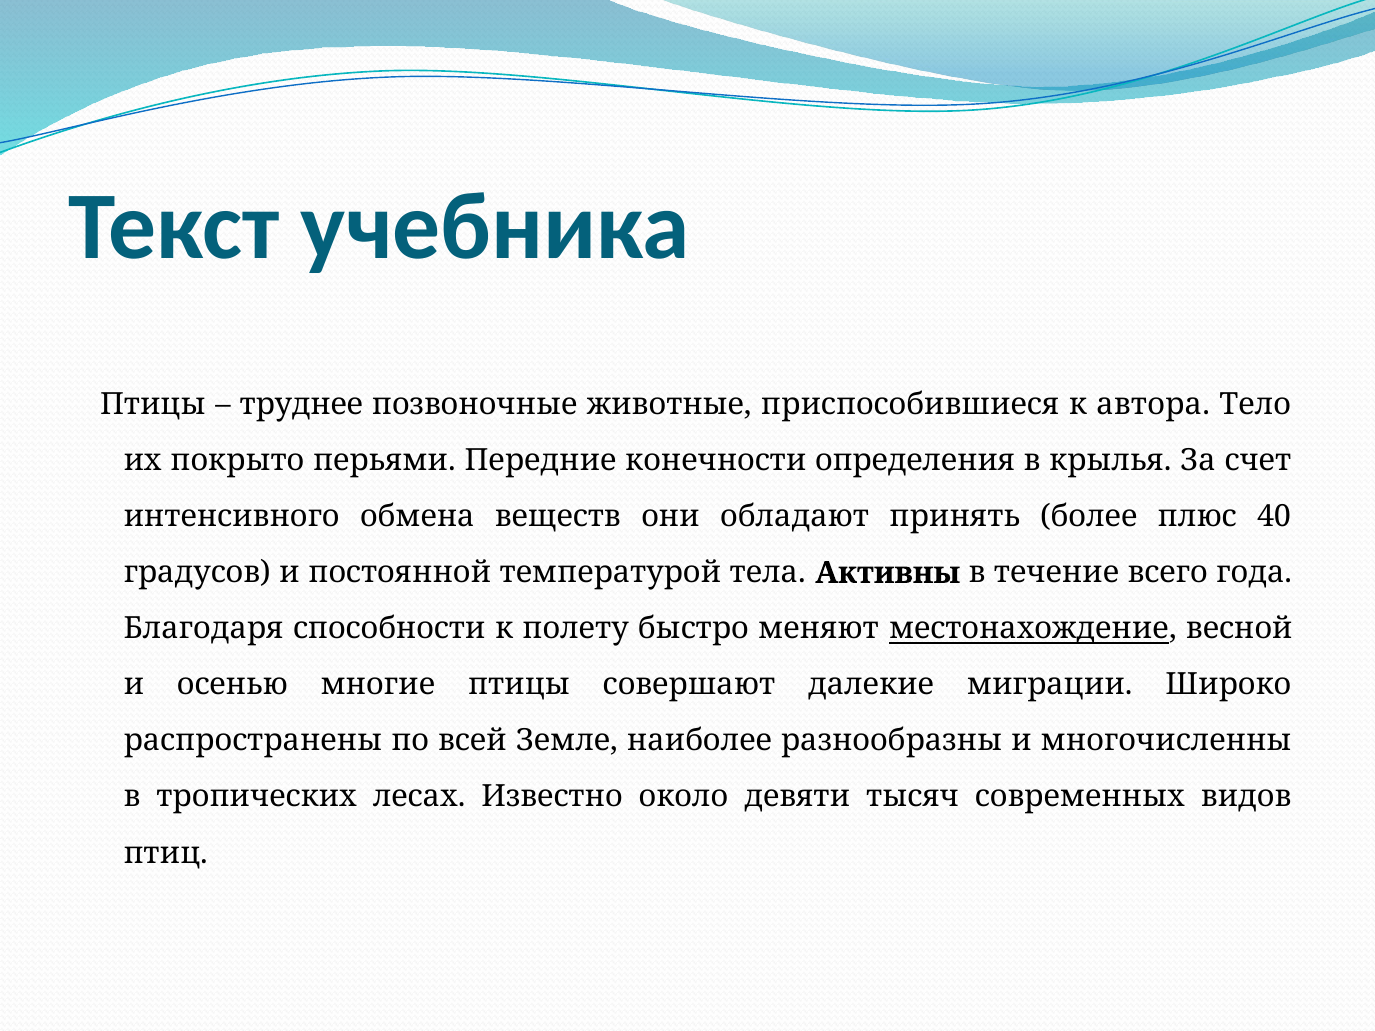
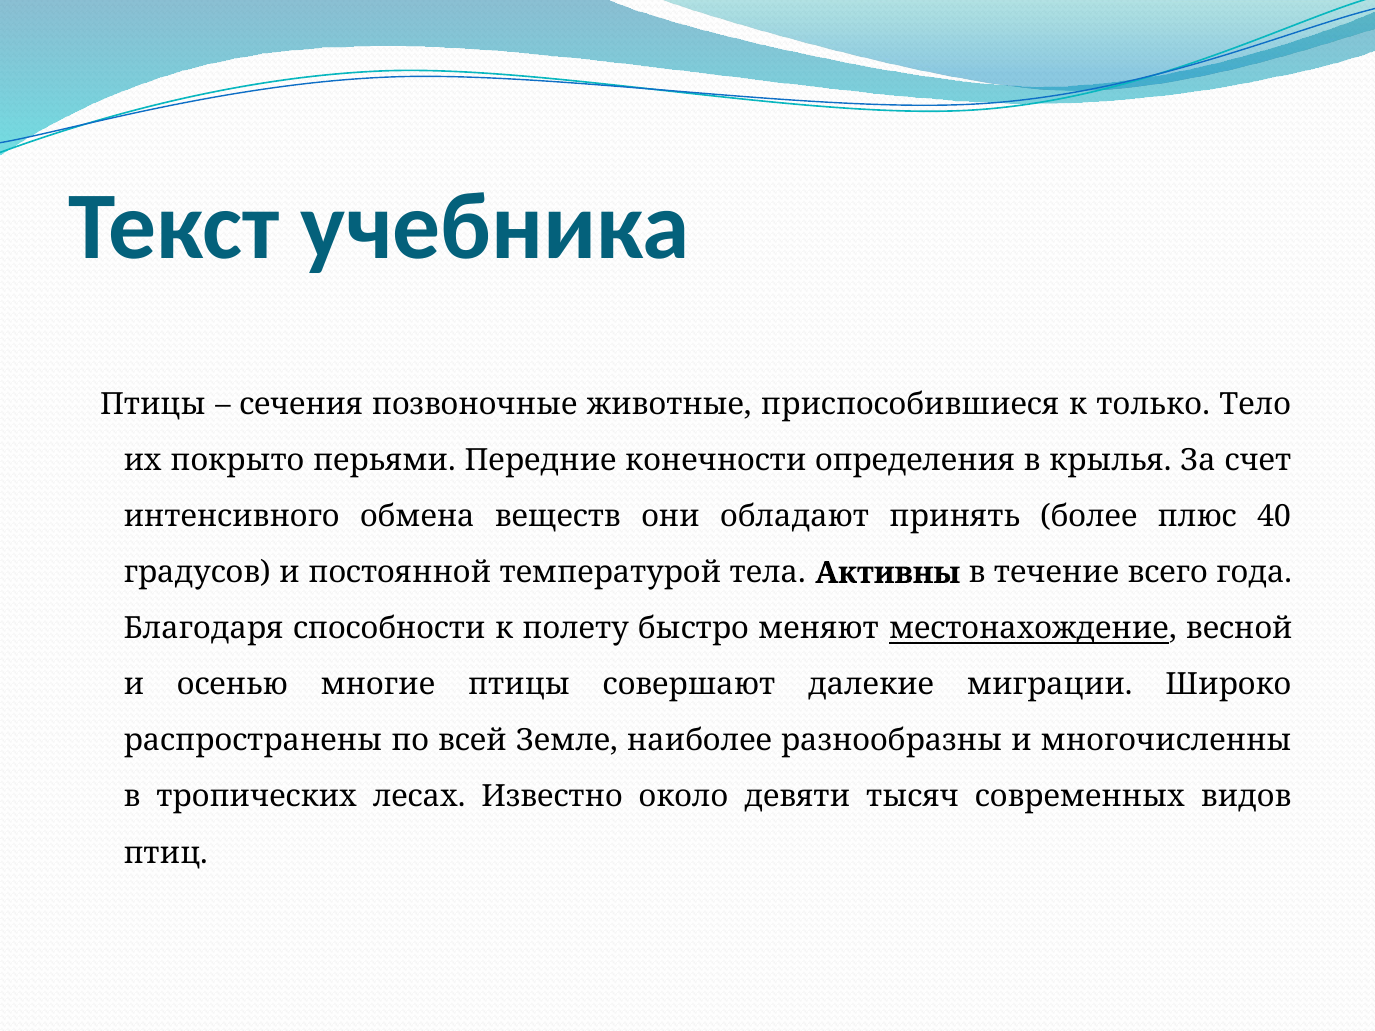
труднее: труднее -> сечения (301, 405)
автора: автора -> только (1153, 405)
